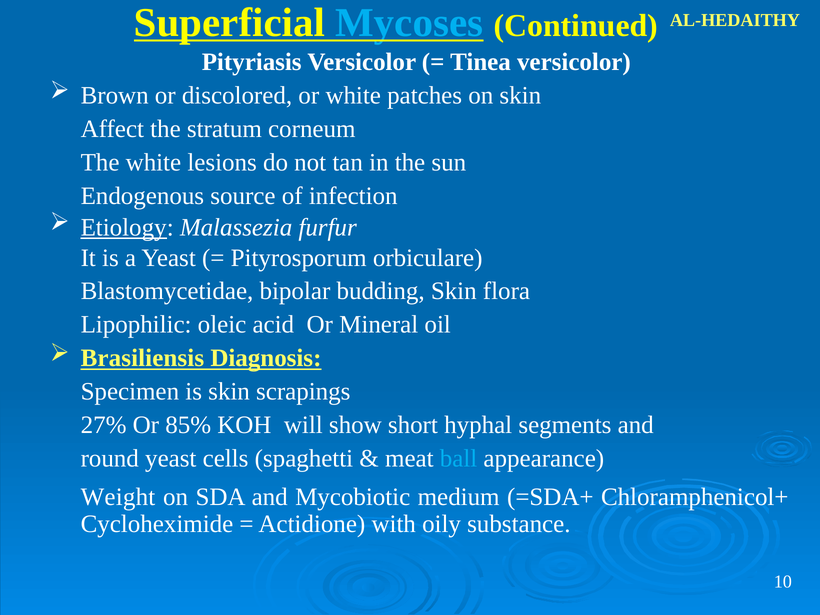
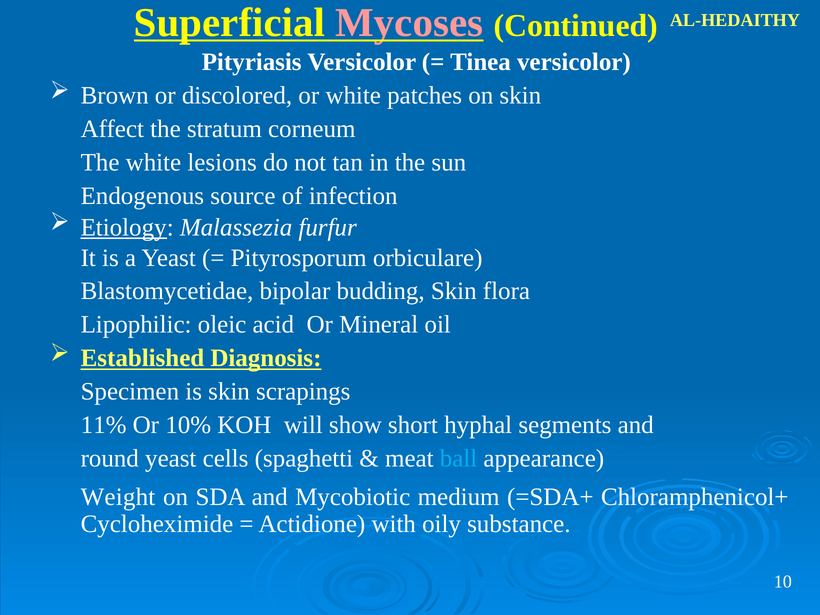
Mycoses colour: light blue -> pink (409, 22)
Brasiliensis: Brasiliensis -> Established (142, 358)
27%: 27% -> 11% (104, 425)
85%: 85% -> 10% (188, 425)
